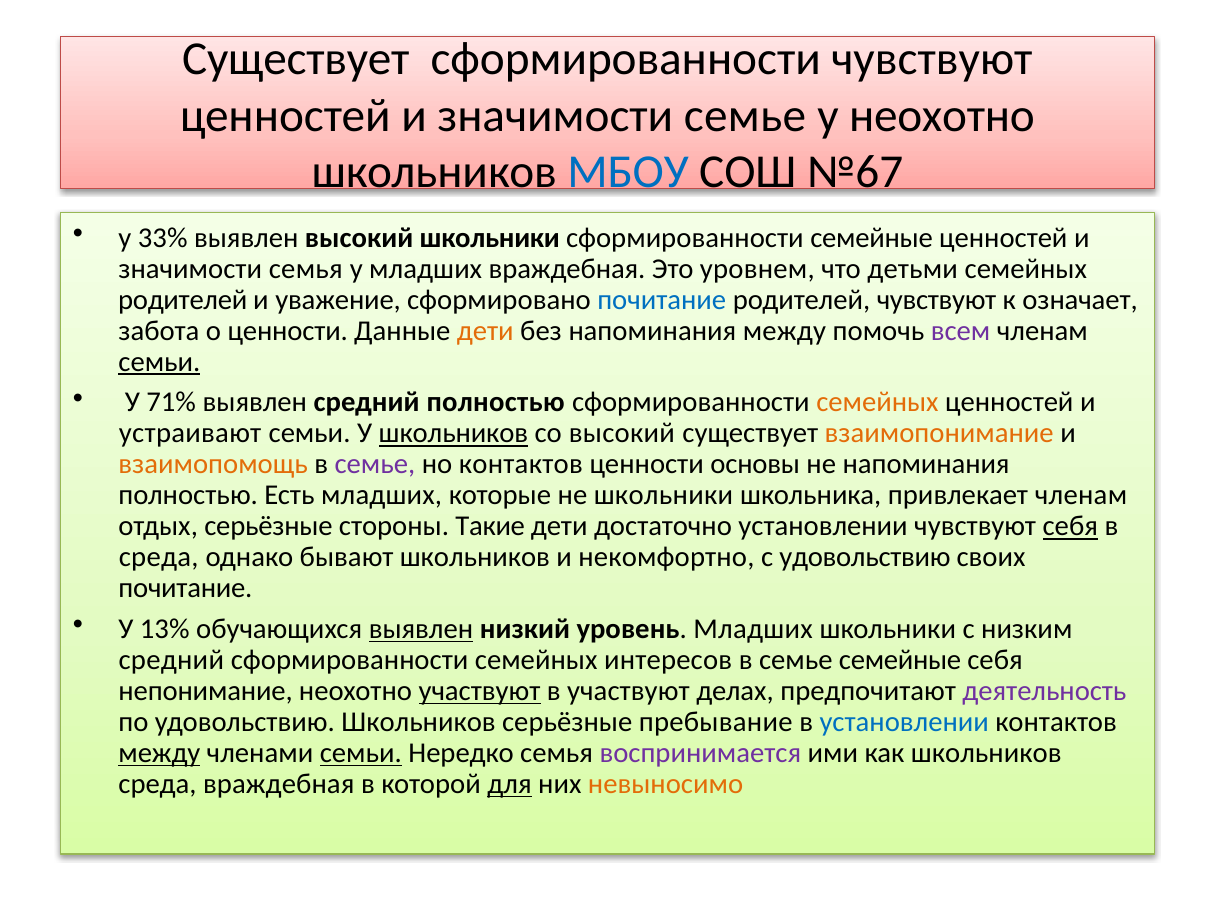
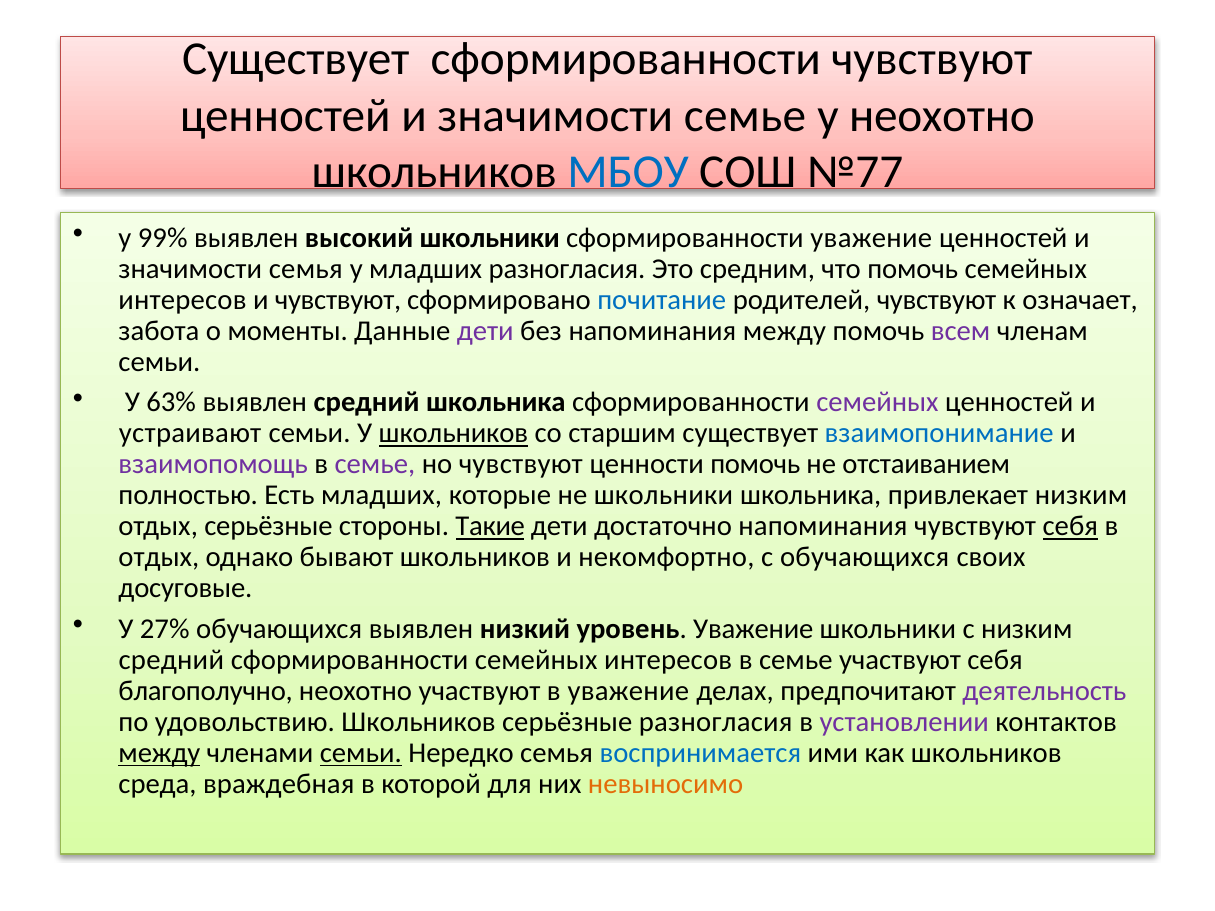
№67: №67 -> №77 (855, 172)
33%: 33% -> 99% (163, 238)
сформированности семейные: семейные -> уважение (871, 238)
младших враждебная: враждебная -> разногласия (567, 269)
уровнем: уровнем -> средним (757, 269)
что детьми: детьми -> помочь (913, 269)
родителей: родителей -> интересов (182, 300)
и уважение: уважение -> чувствуют (338, 300)
о ценности: ценности -> моменты (288, 331)
дети colour: orange -> purple (485, 331)
семьи underline: present -> none (159, 362)
71%: 71% -> 63% (171, 403)
средний полностью: полностью -> школьника (496, 403)
семейных colour: orange -> purple (877, 403)
со высокий: высокий -> старшим (622, 434)
взаимопонимание colour: orange -> blue (939, 434)
взаимопомощь colour: orange -> purple (213, 465)
но контактов: контактов -> чувствуют (521, 465)
ценности основы: основы -> помочь (755, 465)
не напоминания: напоминания -> отстаиванием (926, 465)
привлекает членам: членам -> низким (1081, 496)
Такие underline: none -> present (490, 527)
достаточно установлении: установлении -> напоминания (823, 527)
среда: среда -> отдых (159, 558)
с удовольствию: удовольствию -> обучающихся (865, 558)
почитание: почитание -> досуговые (185, 589)
13%: 13% -> 27% (165, 629)
выявлен underline: present -> none (421, 629)
уровень Младших: Младших -> Уважение (753, 629)
семье семейные: семейные -> участвуют (900, 660)
непонимание: непонимание -> благополучно (206, 691)
участвуют underline: present -> none (480, 691)
в участвуют: участвуют -> уважение (628, 691)
серьёзные пребывание: пребывание -> разногласия (716, 722)
установлении colour: blue -> purple (904, 722)
воспринимается colour: purple -> blue (700, 753)
для underline: present -> none (510, 784)
